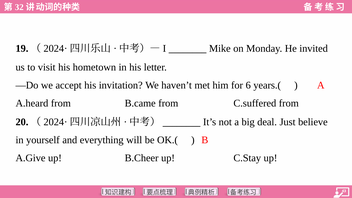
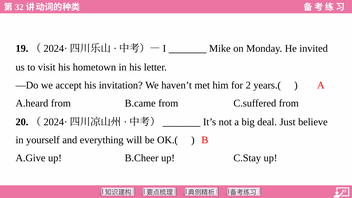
6: 6 -> 2 (248, 85)
